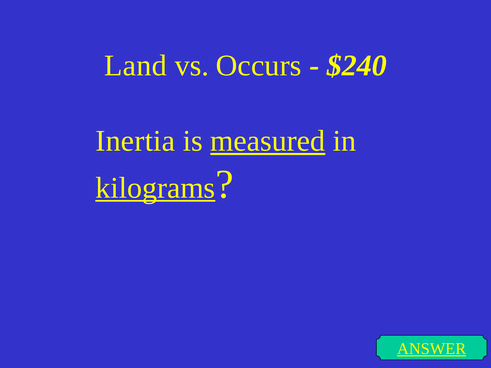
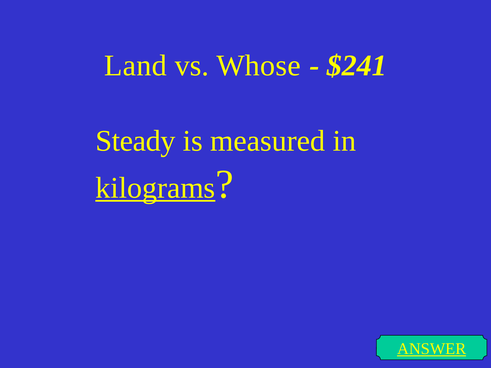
Occurs: Occurs -> Whose (259, 66)
$240: $240 -> $241 (357, 66)
Inertia: Inertia -> Steady (136, 141)
measured underline: present -> none (268, 141)
